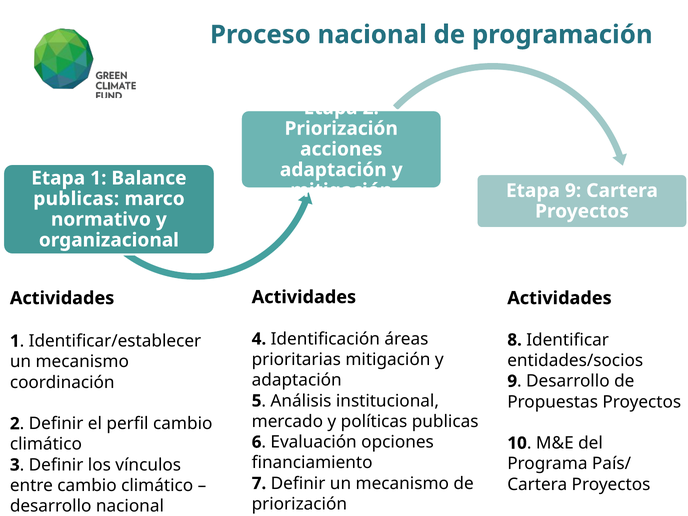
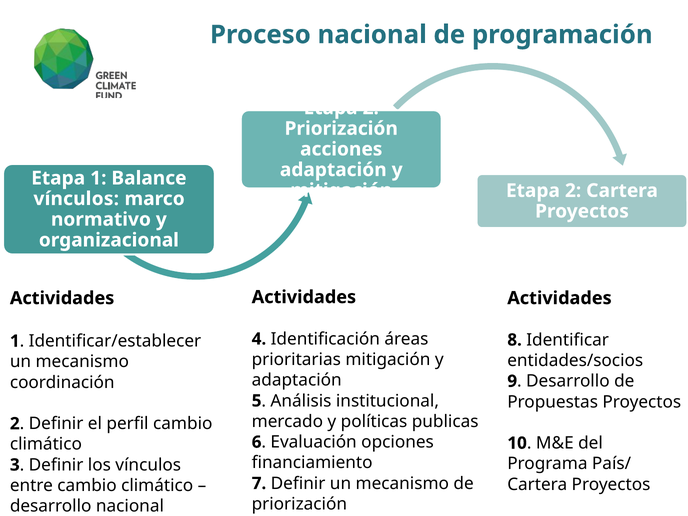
9: 9 -> 2 (573, 191)
publicas: publicas -> vínculos (76, 199)
